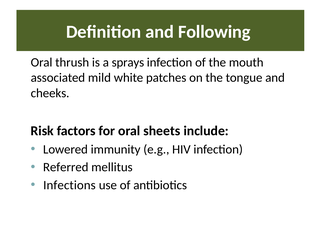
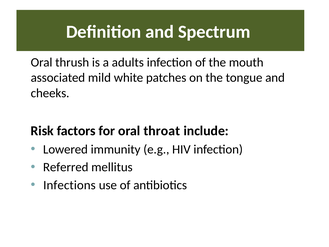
Following: Following -> Spectrum (214, 32)
sprays: sprays -> adults (128, 62)
sheets: sheets -> throat (162, 131)
